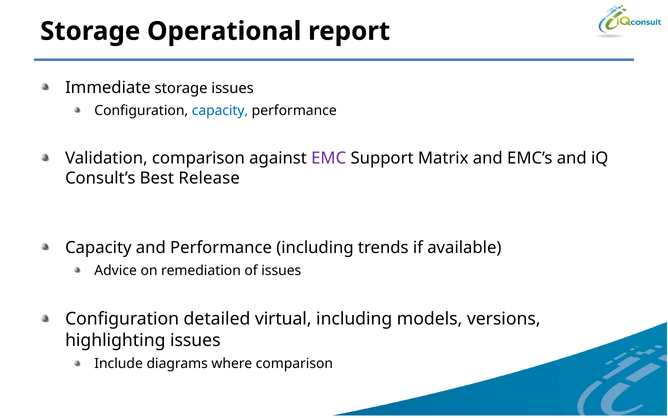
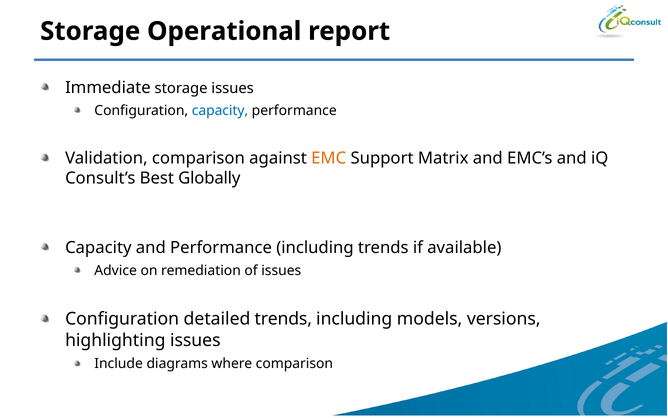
EMC colour: purple -> orange (329, 158)
Release: Release -> Globally (209, 178)
detailed virtual: virtual -> trends (283, 319)
